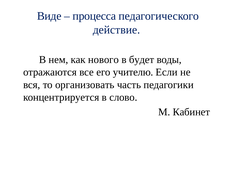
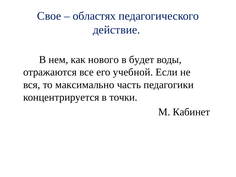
Виде: Виде -> Свое (49, 16)
процесса: процесса -> областях (94, 16)
учителю: учителю -> учебной (133, 72)
организовать: организовать -> максимально (85, 85)
слово: слово -> точки (123, 97)
